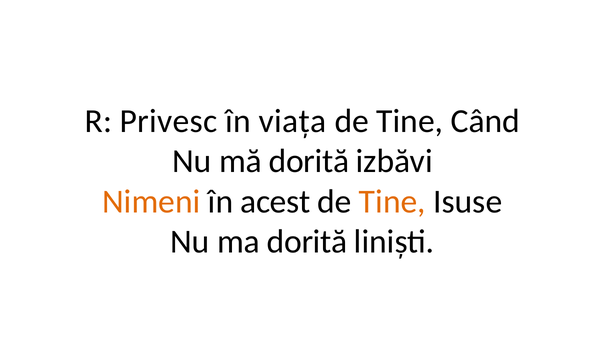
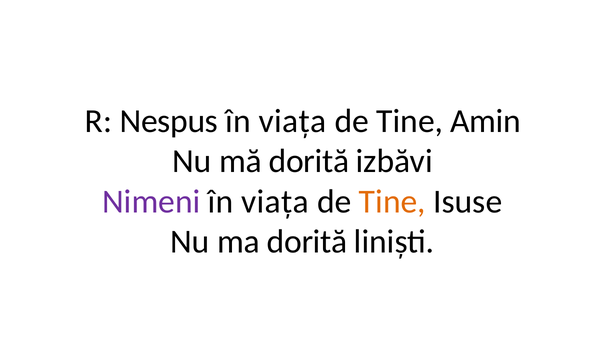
Privesc: Privesc -> Nespus (169, 121)
Când: Când -> Amin (485, 121)
Nimeni colour: orange -> purple (151, 202)
acest: acest -> viața (275, 202)
